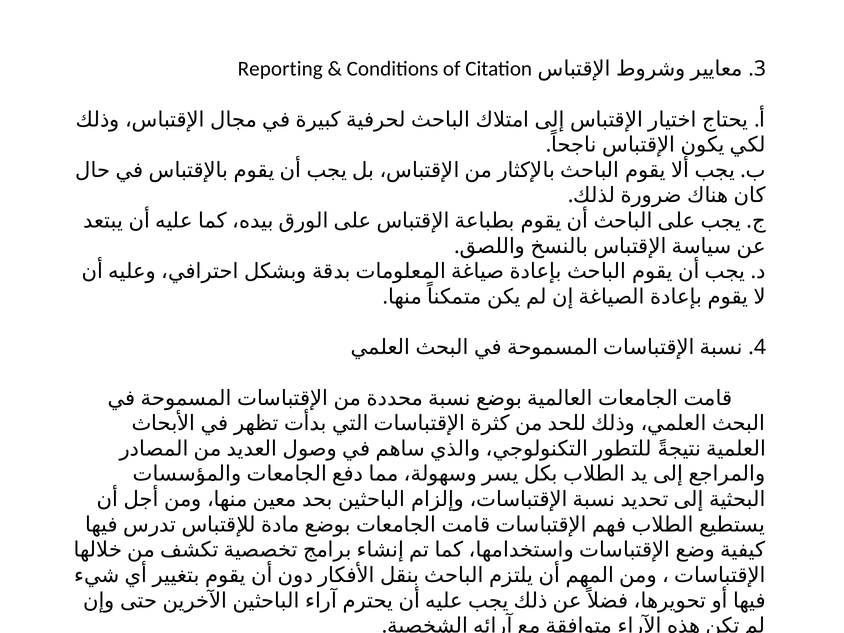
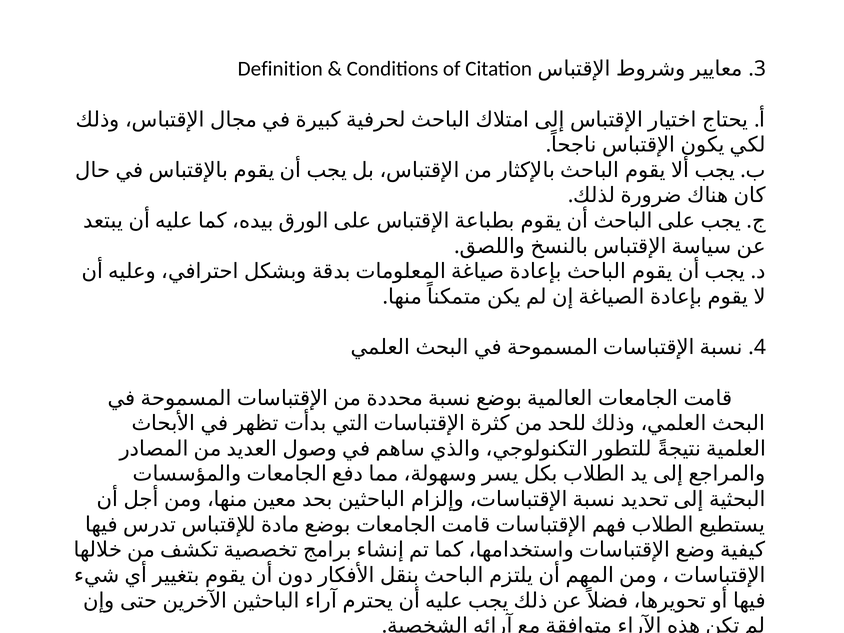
Reporting: Reporting -> Definition (280, 69)
